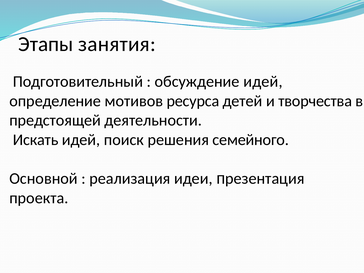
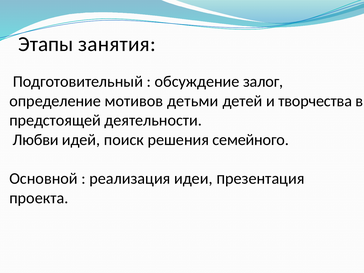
обсуждение идей: идей -> залог (263, 82)
ресурса: ресурса -> детьми (193, 101)
Искать: Искать -> Любви (36, 140)
